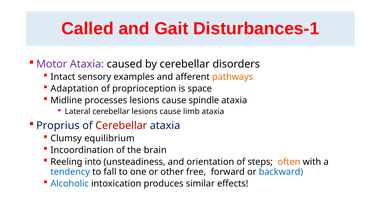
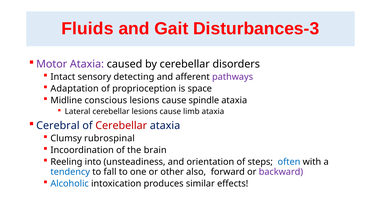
Called: Called -> Fluids (87, 29)
Disturbances-1: Disturbances-1 -> Disturbances-3 (256, 29)
examples: examples -> detecting (134, 77)
pathways colour: orange -> purple (233, 77)
processes: processes -> conscious (106, 101)
Proprius: Proprius -> Cerebral (58, 126)
equilibrium: equilibrium -> rubrospinal (109, 139)
often colour: orange -> blue (289, 162)
free: free -> also (196, 172)
backward colour: blue -> purple (281, 172)
